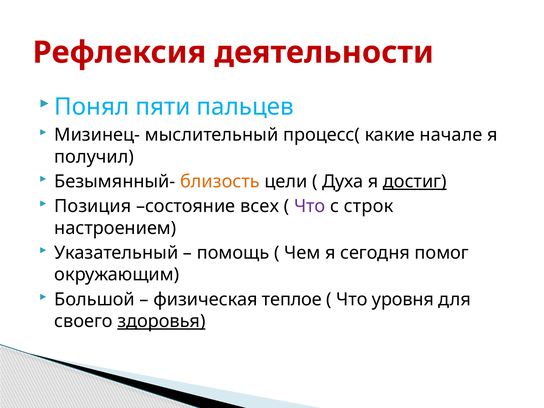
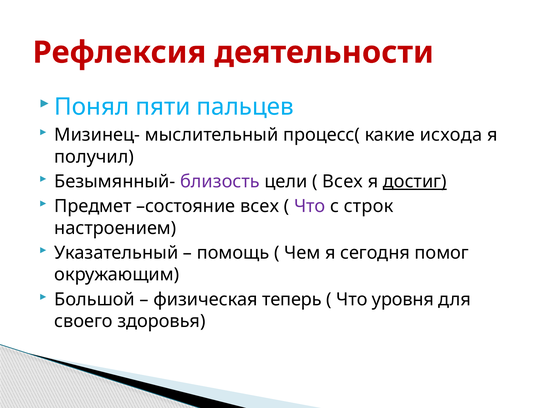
начале: начале -> исхода (451, 135)
близость colour: orange -> purple (220, 182)
Духа: Духа -> Всех (343, 182)
Позиция: Позиция -> Предмет (93, 206)
теплое: теплое -> теперь (292, 299)
здоровья underline: present -> none (161, 321)
